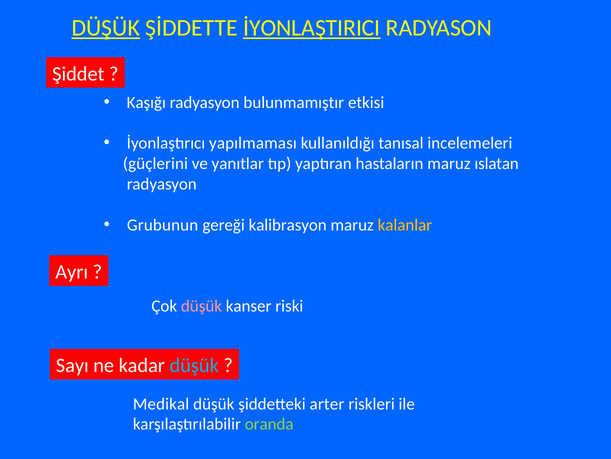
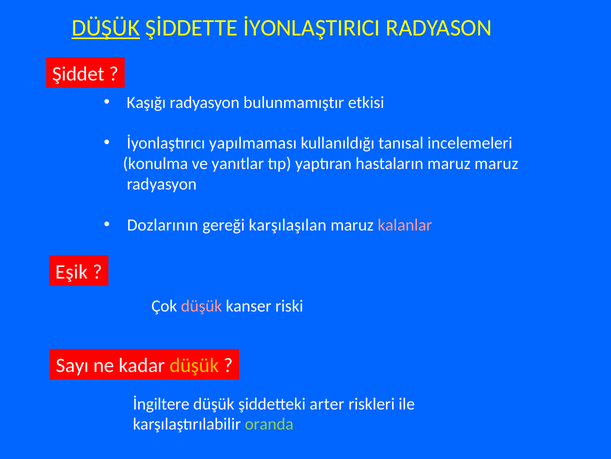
İYONLAŞTIRICI underline: present -> none (312, 28)
güçlerini: güçlerini -> konulma (156, 163)
maruz ıslatan: ıslatan -> maruz (496, 163)
Grubunun: Grubunun -> Dozlarının (163, 225)
kalibrasyon: kalibrasyon -> karşılaşılan (288, 225)
kalanlar colour: yellow -> pink (405, 225)
Ayrı: Ayrı -> Eşik (72, 272)
düşük colour: light blue -> yellow (194, 365)
Medikal: Medikal -> İngiltere (161, 403)
